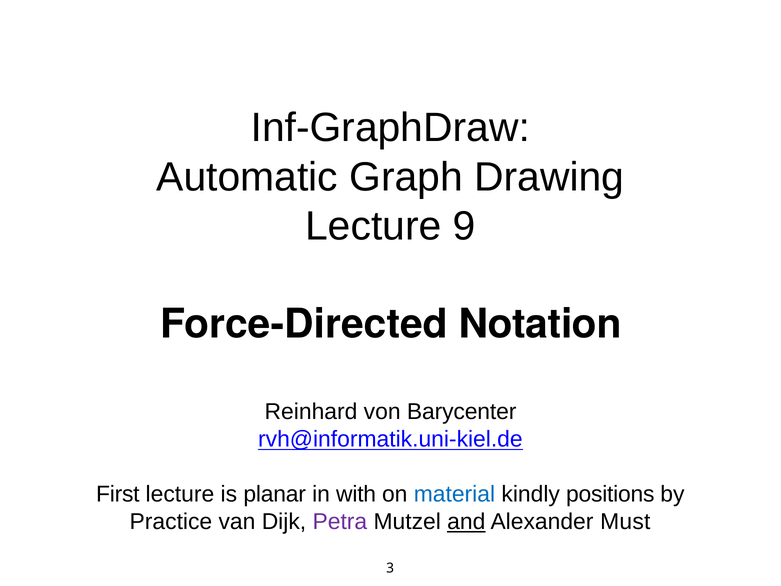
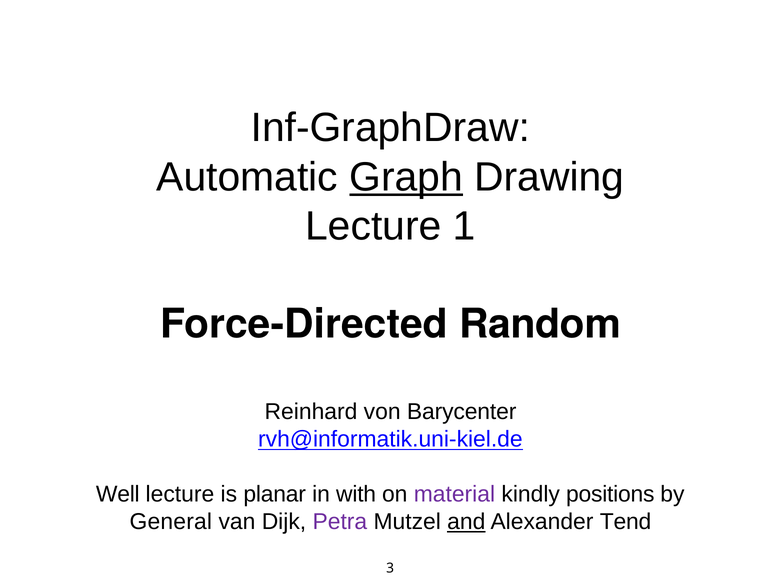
Graph underline: none -> present (406, 177)
9: 9 -> 1 (464, 226)
Notation: Notation -> Random (540, 324)
First: First -> Well (118, 494)
material colour: blue -> purple (454, 494)
Practice: Practice -> General (171, 522)
Must: Must -> Tend (626, 522)
